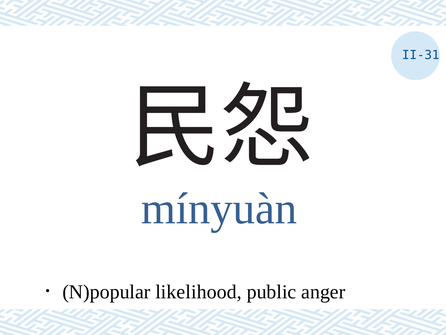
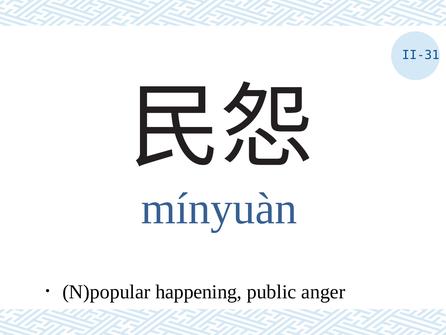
likelihood: likelihood -> happening (199, 292)
